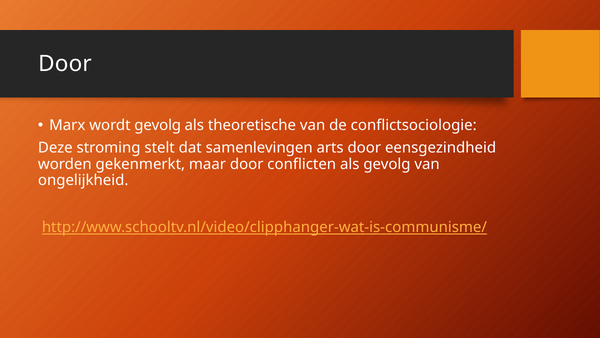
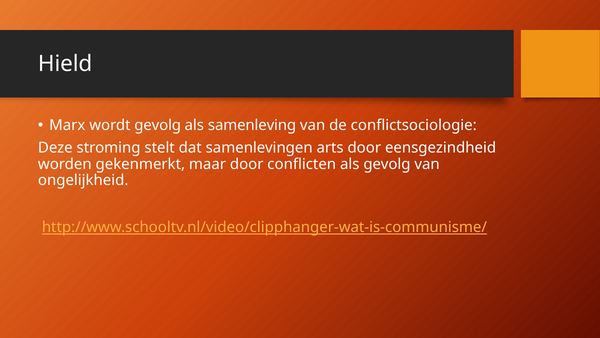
Door: Door -> Hield (65, 64)
theoretische: theoretische -> samenleving (252, 125)
